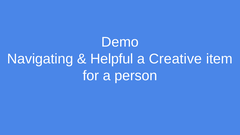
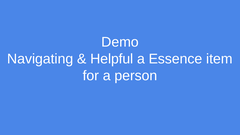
Creative: Creative -> Essence (175, 59)
